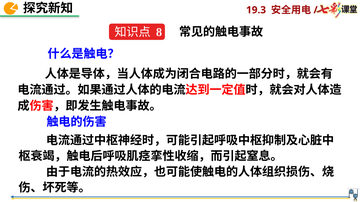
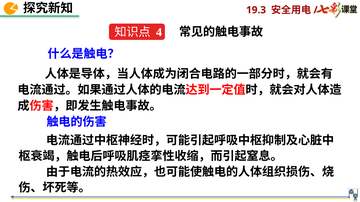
8: 8 -> 4 (159, 32)
